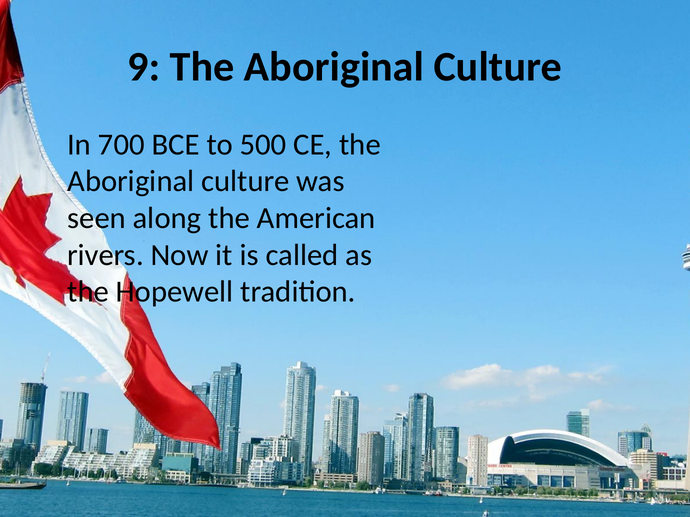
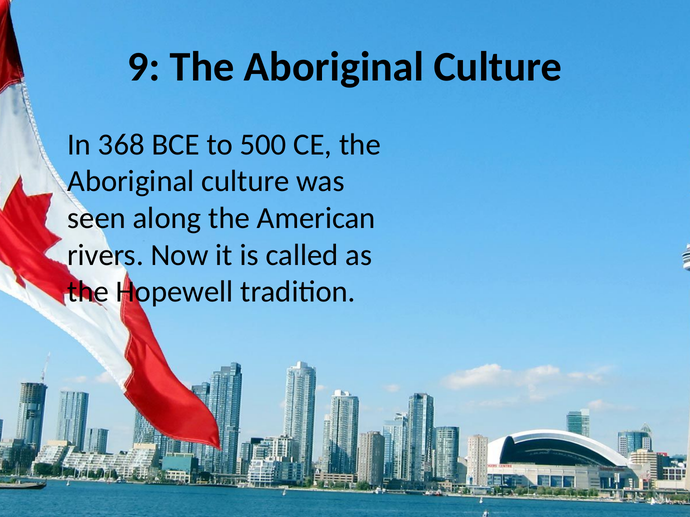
700: 700 -> 368 (121, 145)
